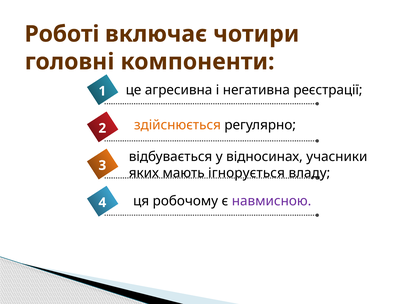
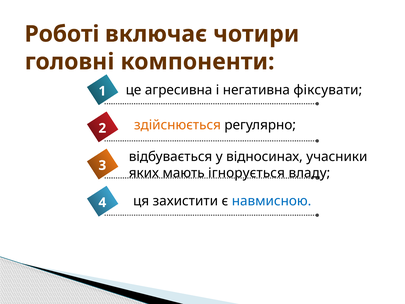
реєстрації: реєстрації -> фіксувати (328, 90)
робочому: робочому -> захистити (185, 201)
навмисною colour: purple -> blue (272, 201)
